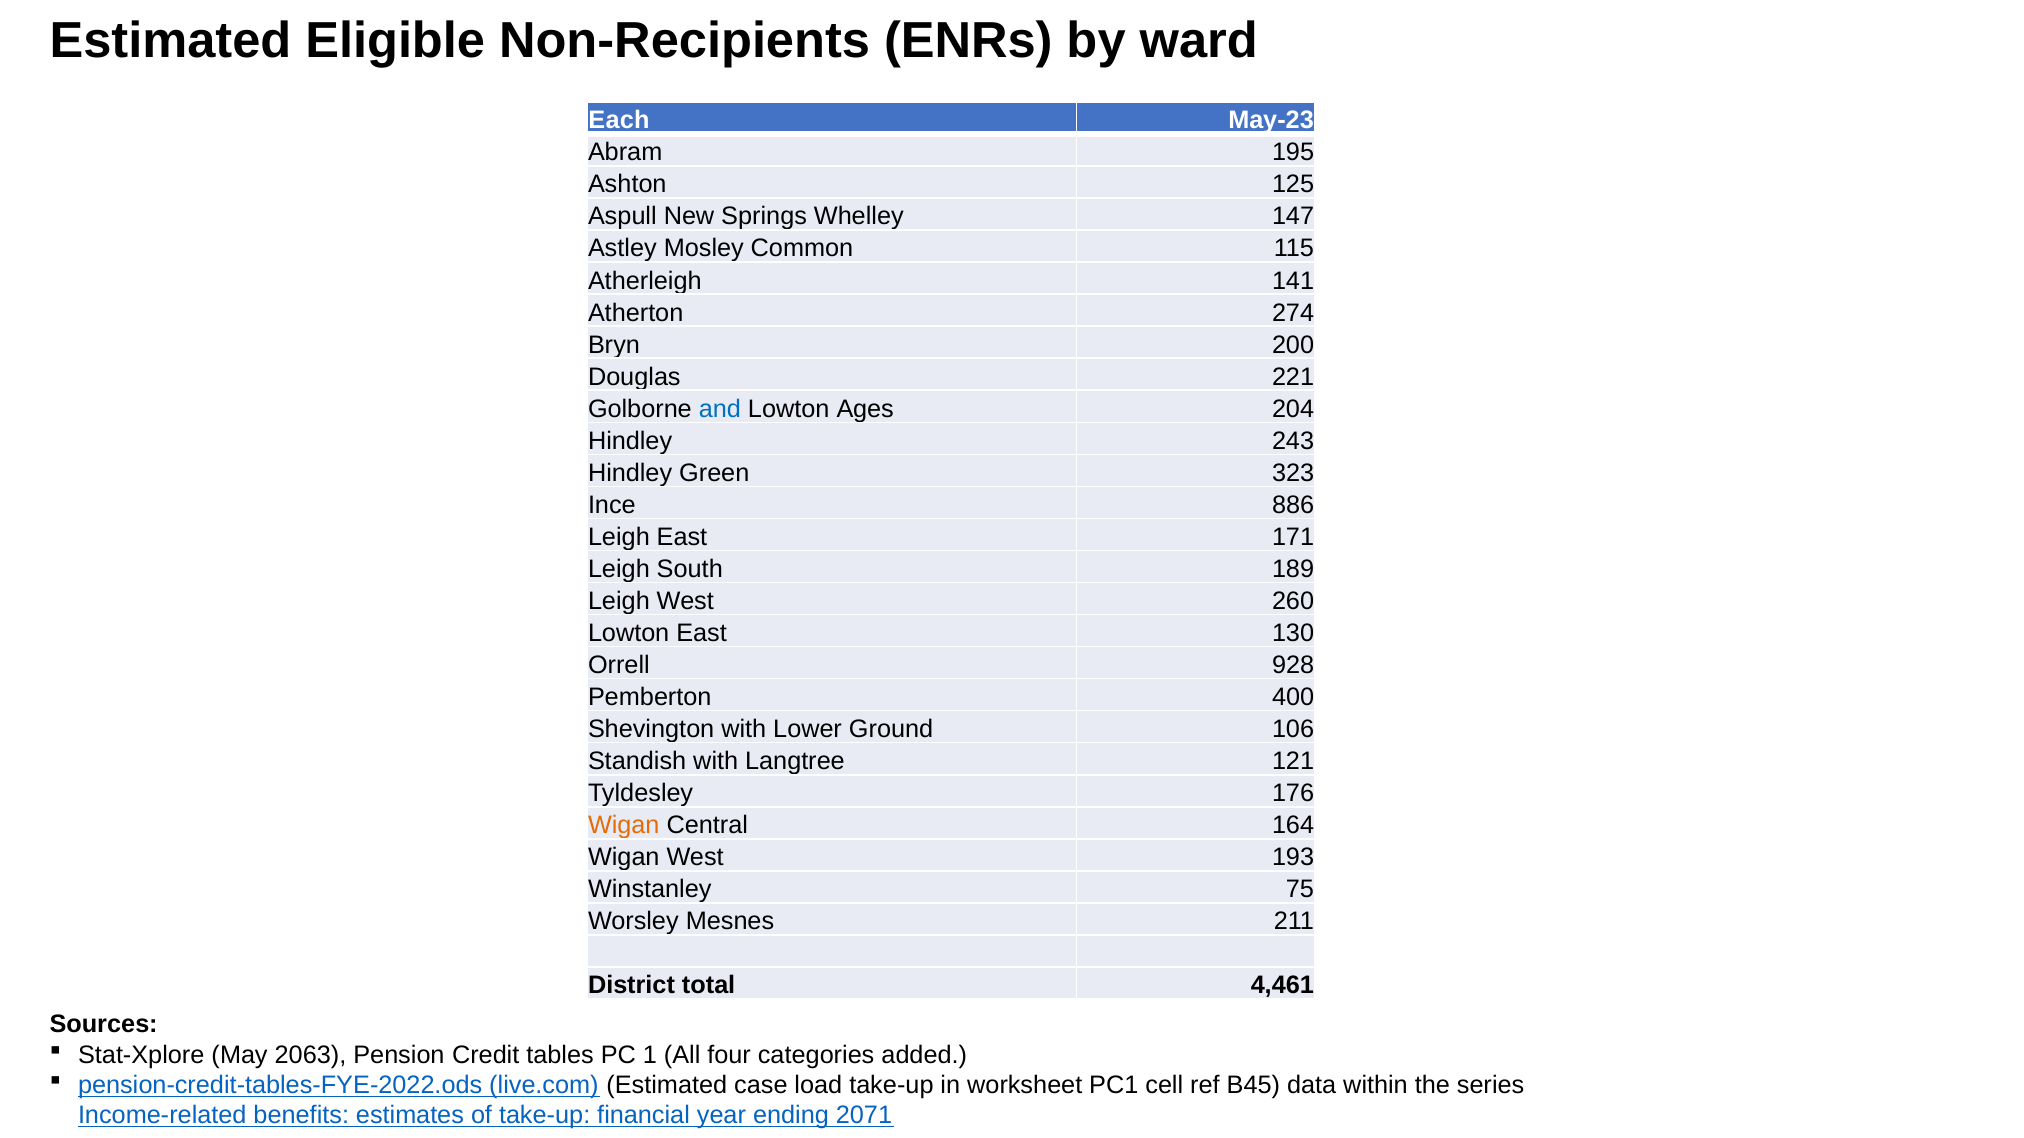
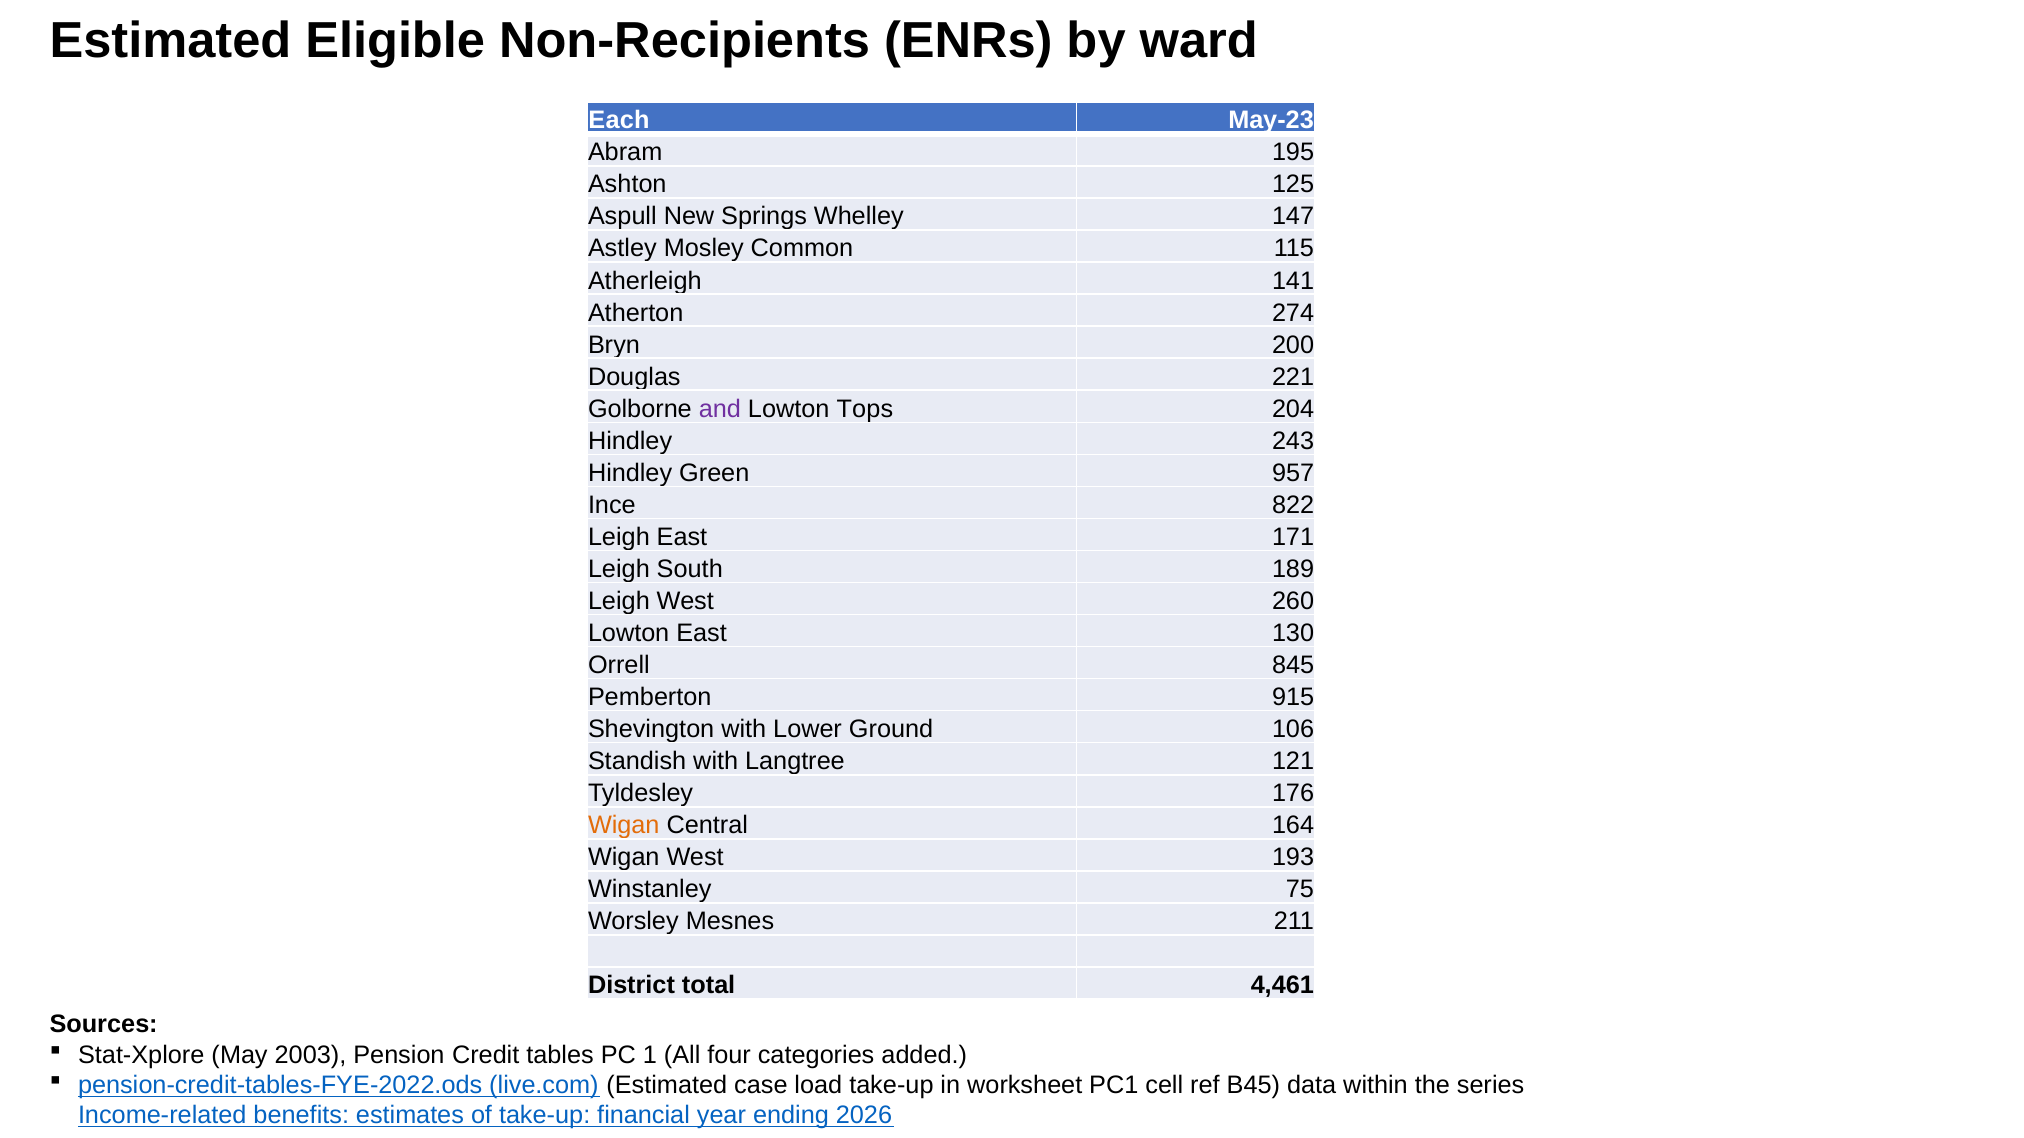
and colour: blue -> purple (720, 409)
Ages: Ages -> Tops (865, 409)
323: 323 -> 957 (1293, 473)
886: 886 -> 822 (1293, 505)
928: 928 -> 845 (1293, 665)
400: 400 -> 915 (1293, 697)
2063: 2063 -> 2003 (310, 1055)
2071: 2071 -> 2026 (864, 1116)
